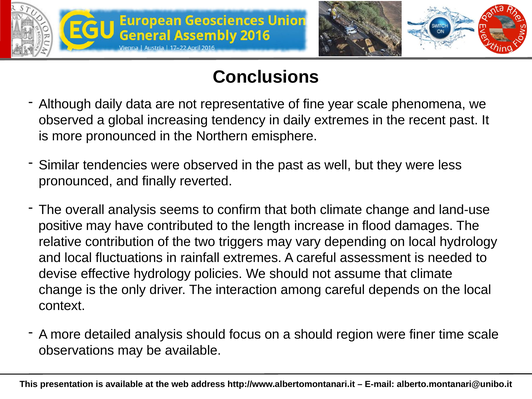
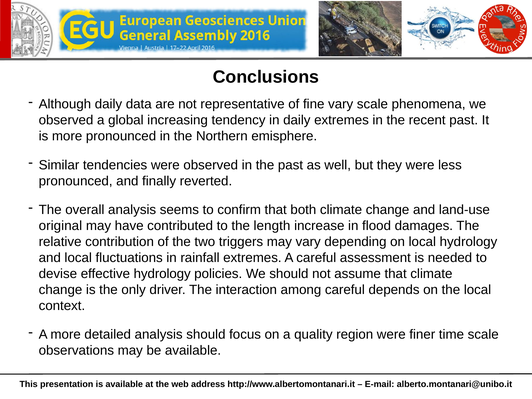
fine year: year -> vary (341, 104)
positive: positive -> original (60, 226)
a should: should -> quality (313, 335)
